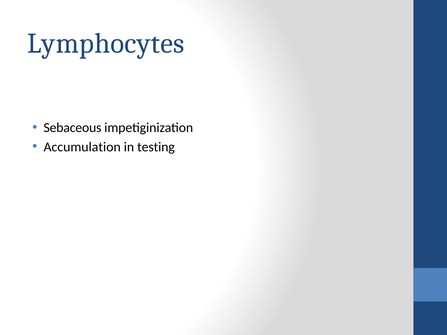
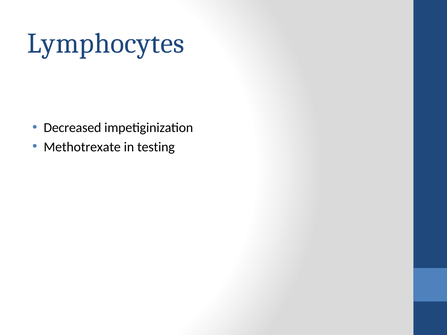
Sebaceous: Sebaceous -> Decreased (72, 128)
Accumulation: Accumulation -> Methotrexate (82, 147)
